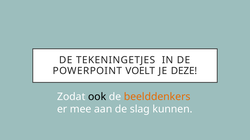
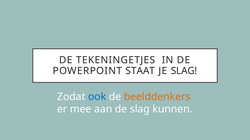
VOELT: VOELT -> STAAT (140, 71)
JE DEZE: DEZE -> SLAG (184, 71)
ook colour: black -> blue (97, 97)
